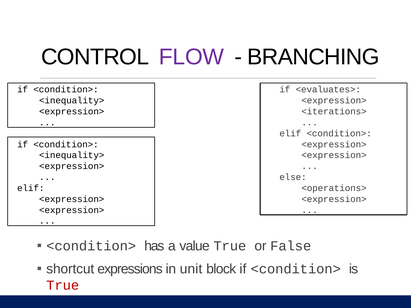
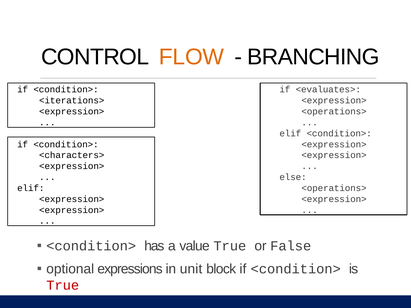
FLOW colour: purple -> orange (191, 57)
<inequality>: <inequality> -> <iterations> (72, 101)
<iterations>: <iterations> -> <operations> (334, 112)
<inequality>: <inequality> -> <characters> (72, 155)
shortcut: shortcut -> optional (70, 269)
